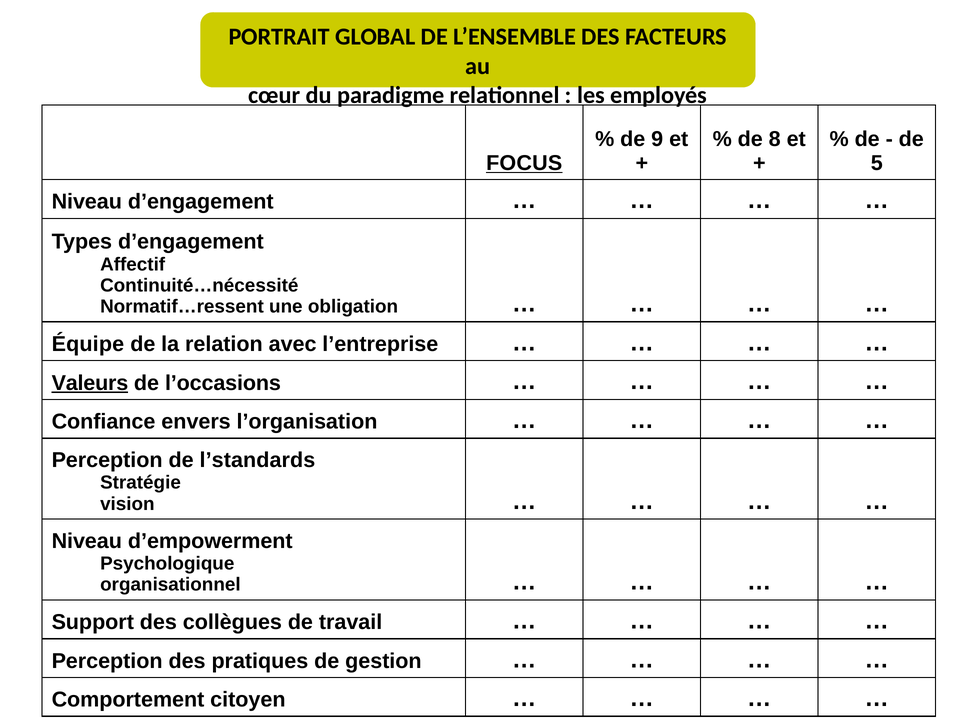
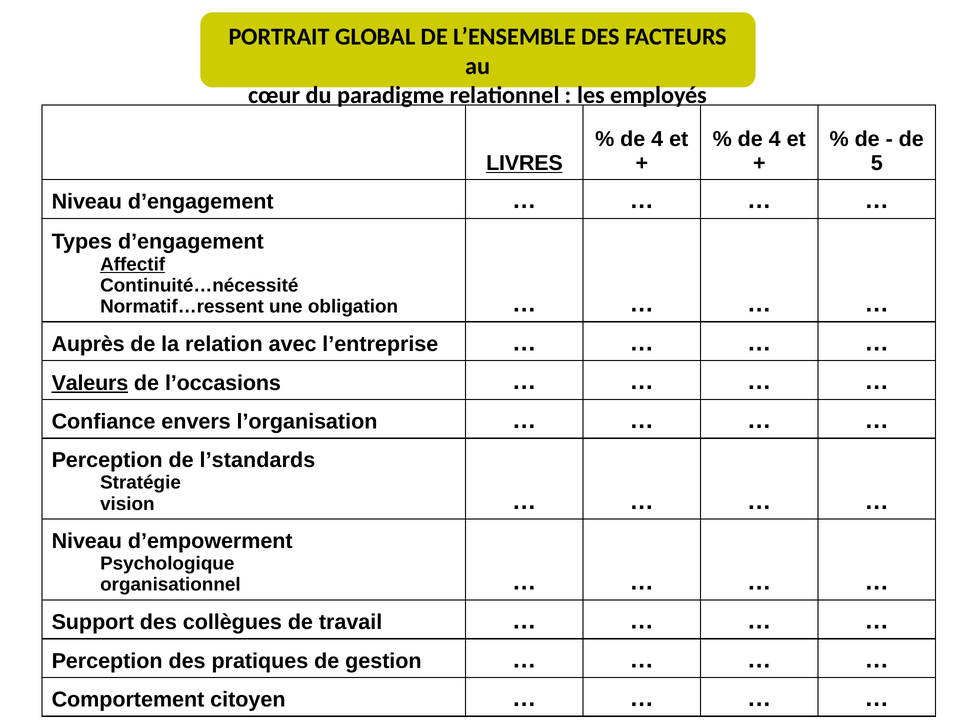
9: 9 -> 4 (657, 139)
8: 8 -> 4 (775, 139)
FOCUS: FOCUS -> LIVRES (524, 163)
Affectif underline: none -> present (133, 264)
Équipe: Équipe -> Auprès (88, 344)
